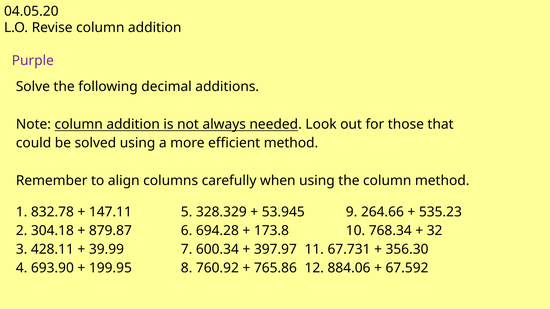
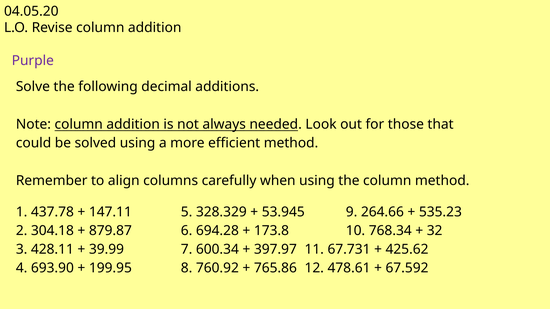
832.78: 832.78 -> 437.78 (52, 212)
356.30: 356.30 -> 425.62 (407, 250)
884.06: 884.06 -> 478.61 (349, 268)
